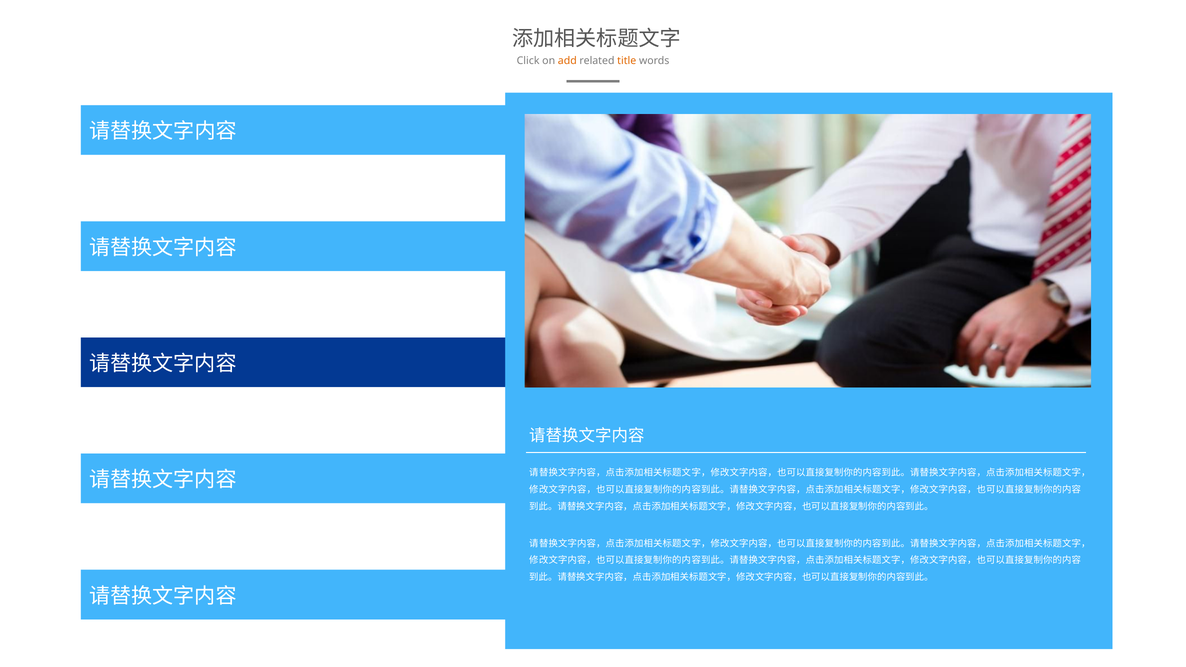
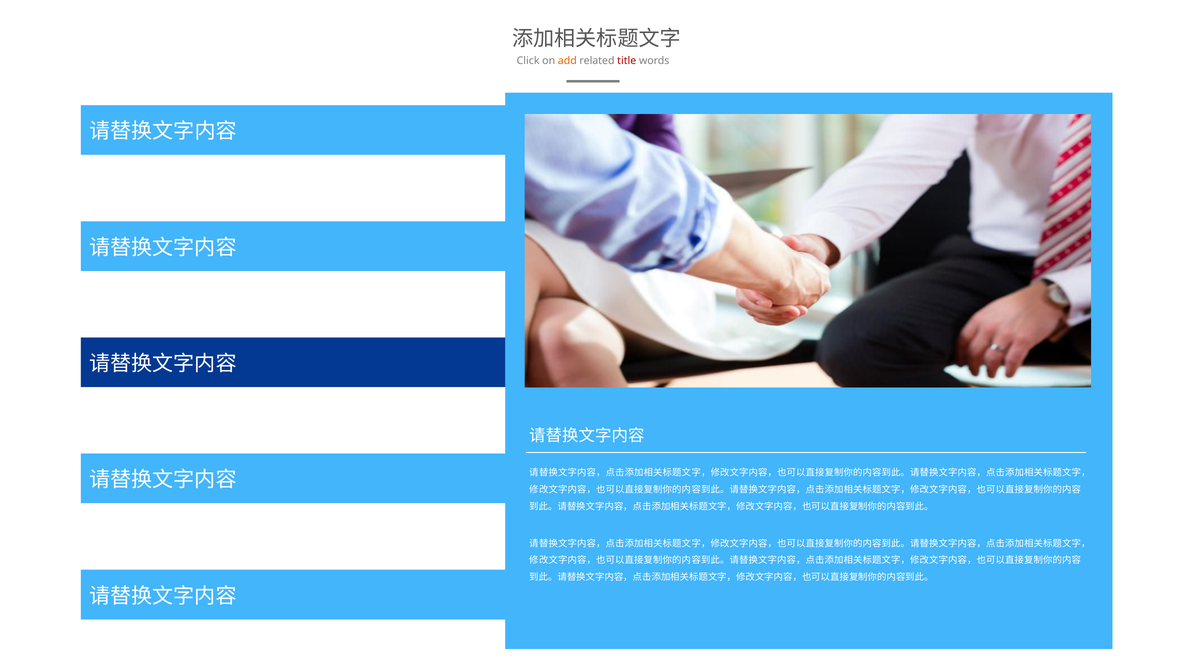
title colour: orange -> red (627, 61)
